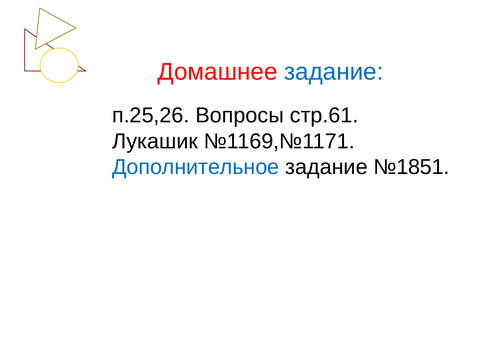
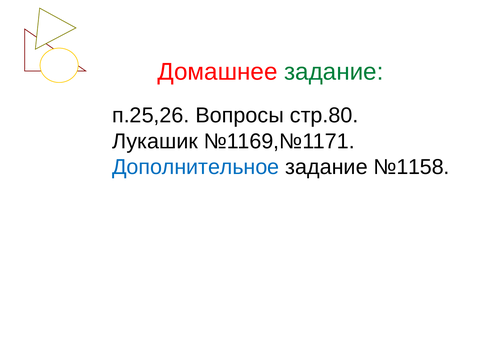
задание colour: blue -> green (334, 72)
стр.61: стр.61 -> стр.80 (324, 115)
№1851: №1851 -> №1158 (411, 167)
